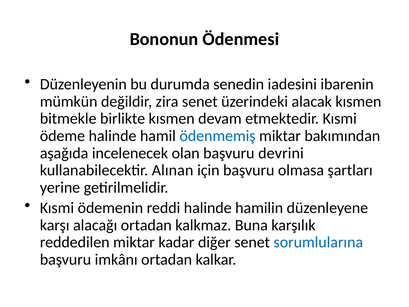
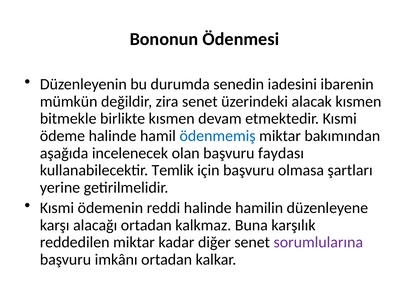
devrini: devrini -> faydası (281, 153)
Alınan: Alınan -> Temlik (173, 170)
sorumlularına colour: blue -> purple (318, 242)
